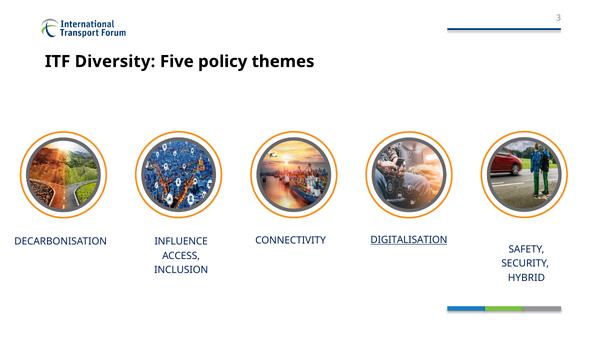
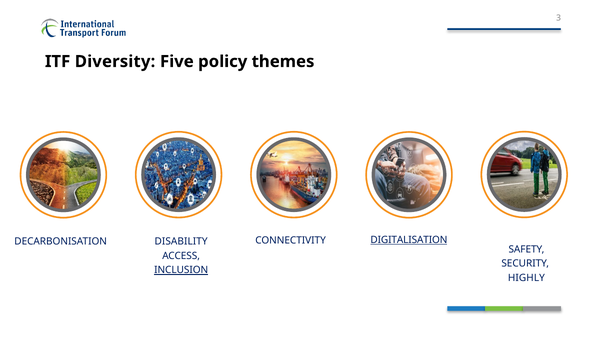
INFLUENCE: INFLUENCE -> DISABILITY (181, 241)
INCLUSION underline: none -> present (181, 270)
HYBRID: HYBRID -> HIGHLY (526, 278)
